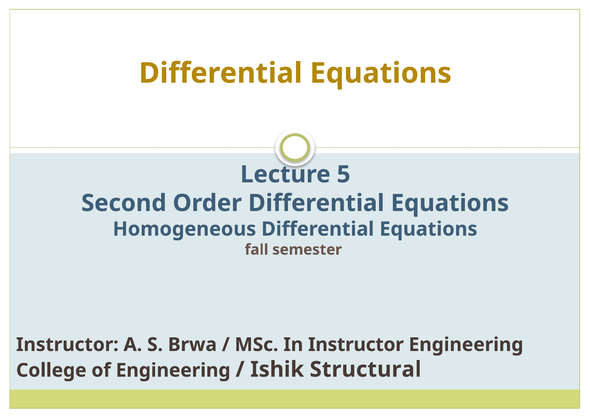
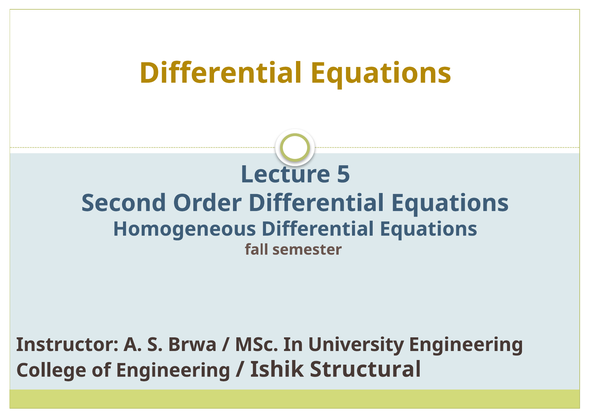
In Instructor: Instructor -> University (356, 345)
